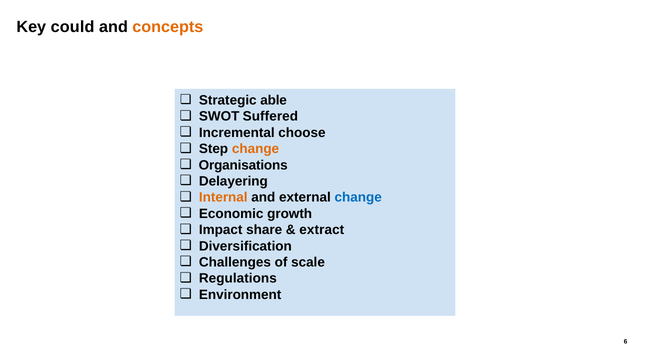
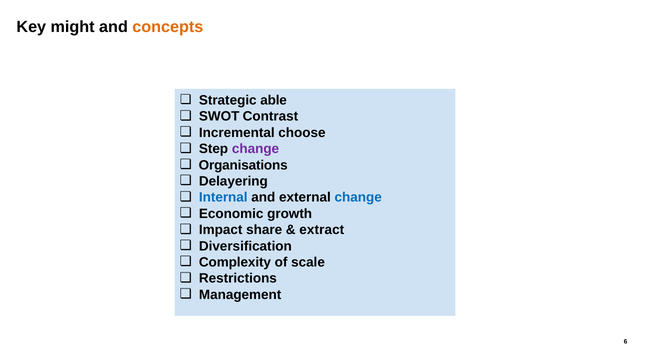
could: could -> might (73, 27)
Suffered: Suffered -> Contrast (270, 116)
change colour: orange -> purple (256, 149)
Internal colour: orange -> blue (223, 197)
Challenges: Challenges -> Complexity (235, 262)
Regulations: Regulations -> Restrictions (238, 278)
Environment: Environment -> Management (240, 295)
